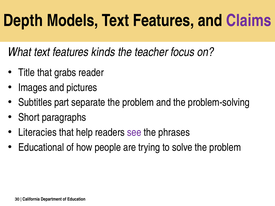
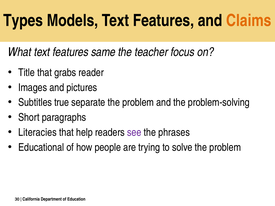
Depth: Depth -> Types (23, 21)
Claims colour: purple -> orange (249, 21)
kinds: kinds -> same (103, 52)
part: part -> true (62, 103)
